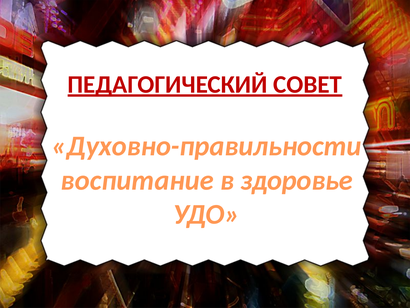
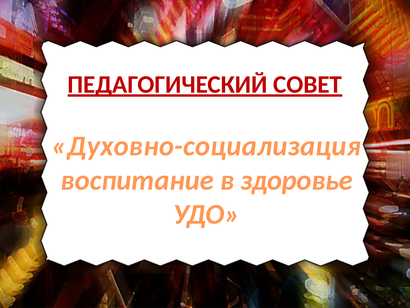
Духовно-правильности: Духовно-правильности -> Духовно-социализация (206, 146)
